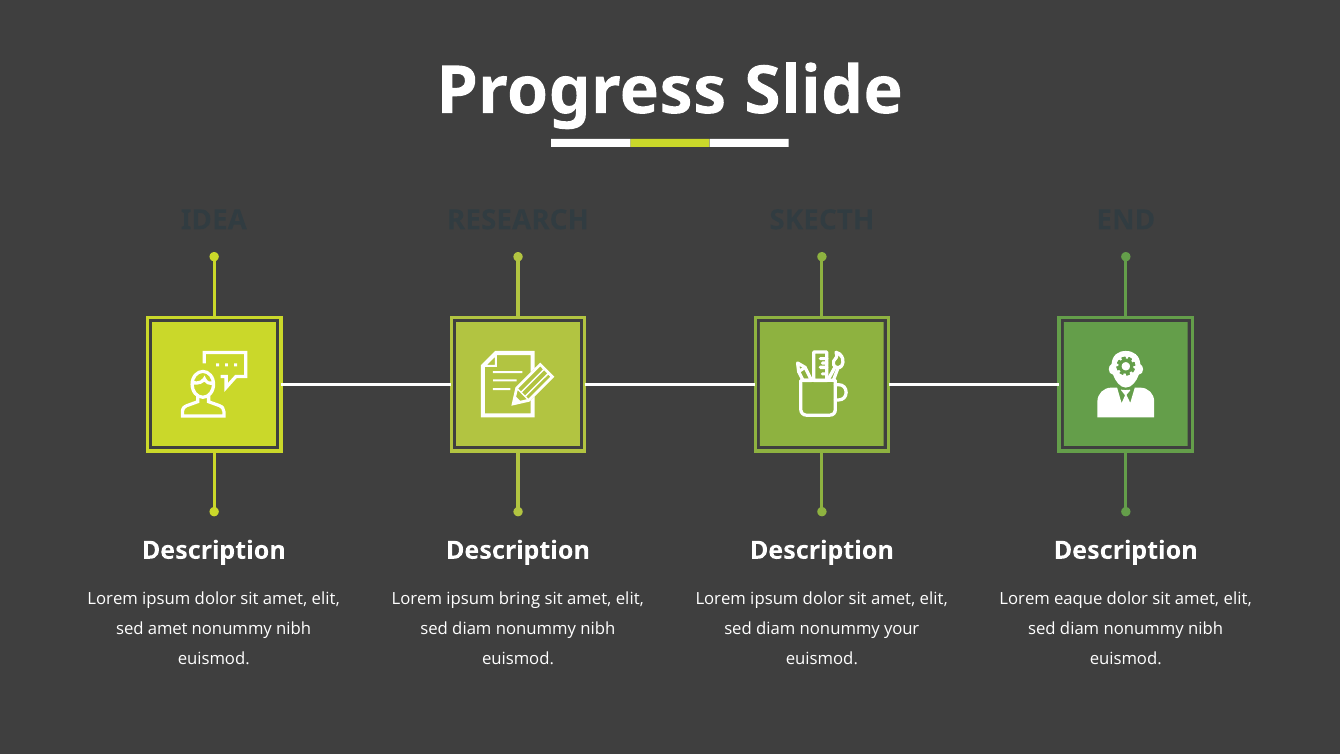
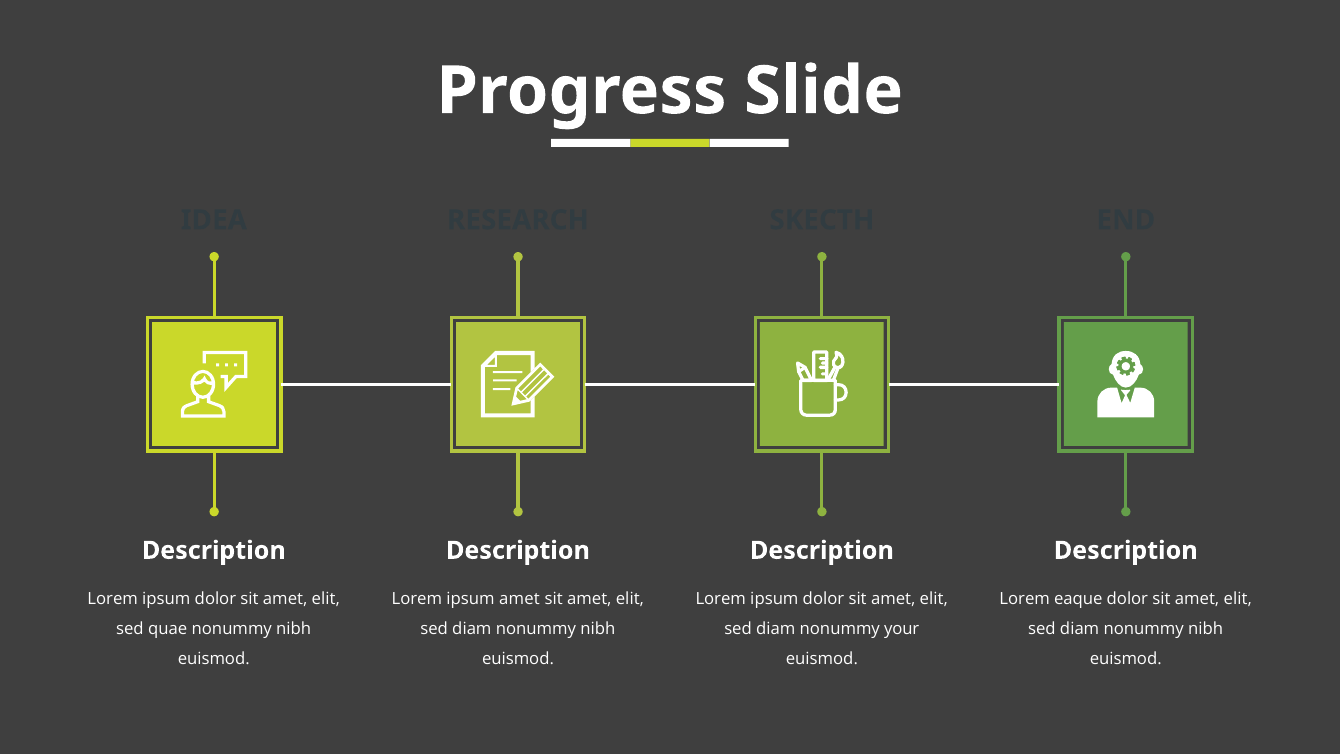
ipsum bring: bring -> amet (519, 599)
sed amet: amet -> quae (168, 629)
